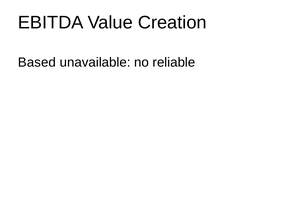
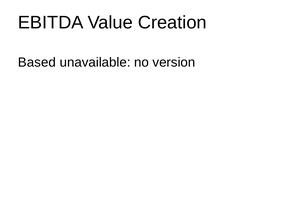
reliable: reliable -> version (174, 62)
